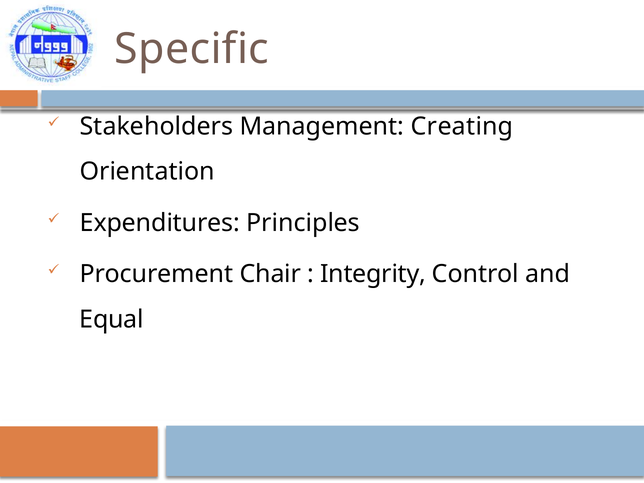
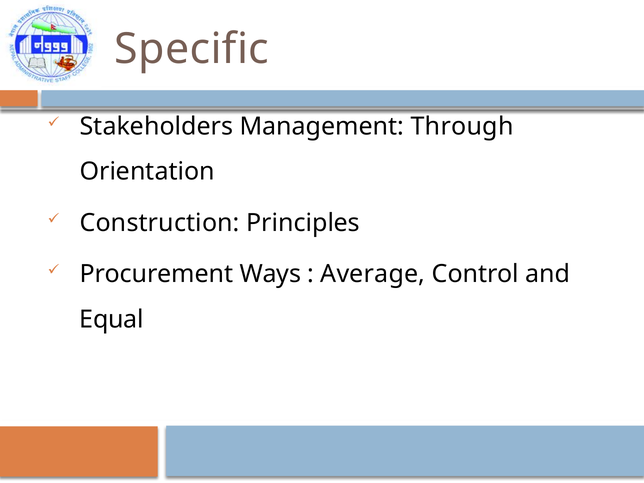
Creating: Creating -> Through (462, 126)
Expenditures: Expenditures -> Construction (160, 223)
Chair: Chair -> Ways (270, 274)
Integrity: Integrity -> Average (373, 274)
